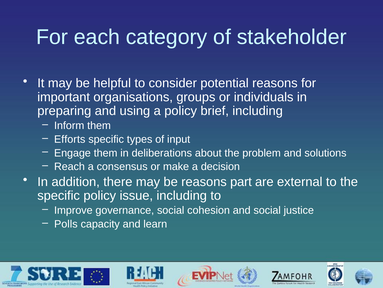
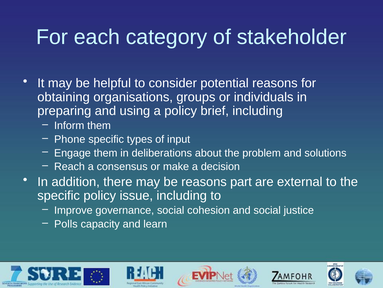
important: important -> obtaining (64, 97)
Efforts: Efforts -> Phone (70, 139)
